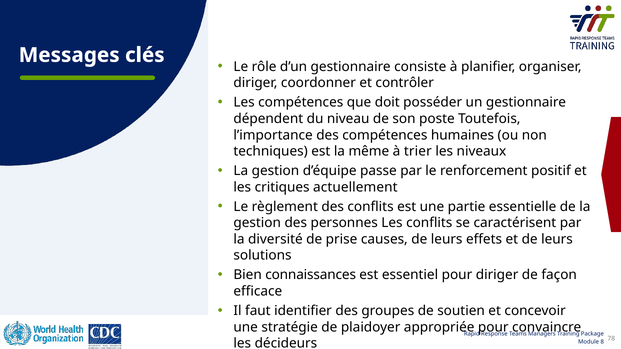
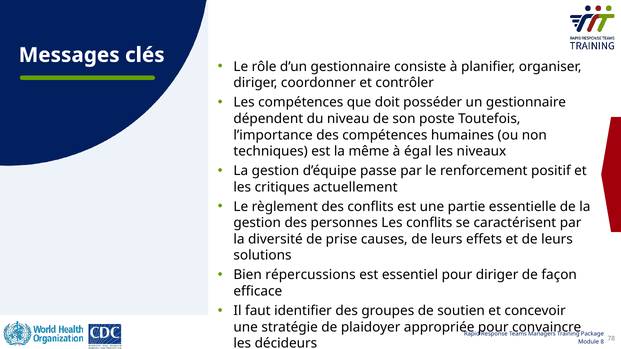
trier: trier -> égal (418, 151)
connaissances: connaissances -> répercussions (311, 275)
